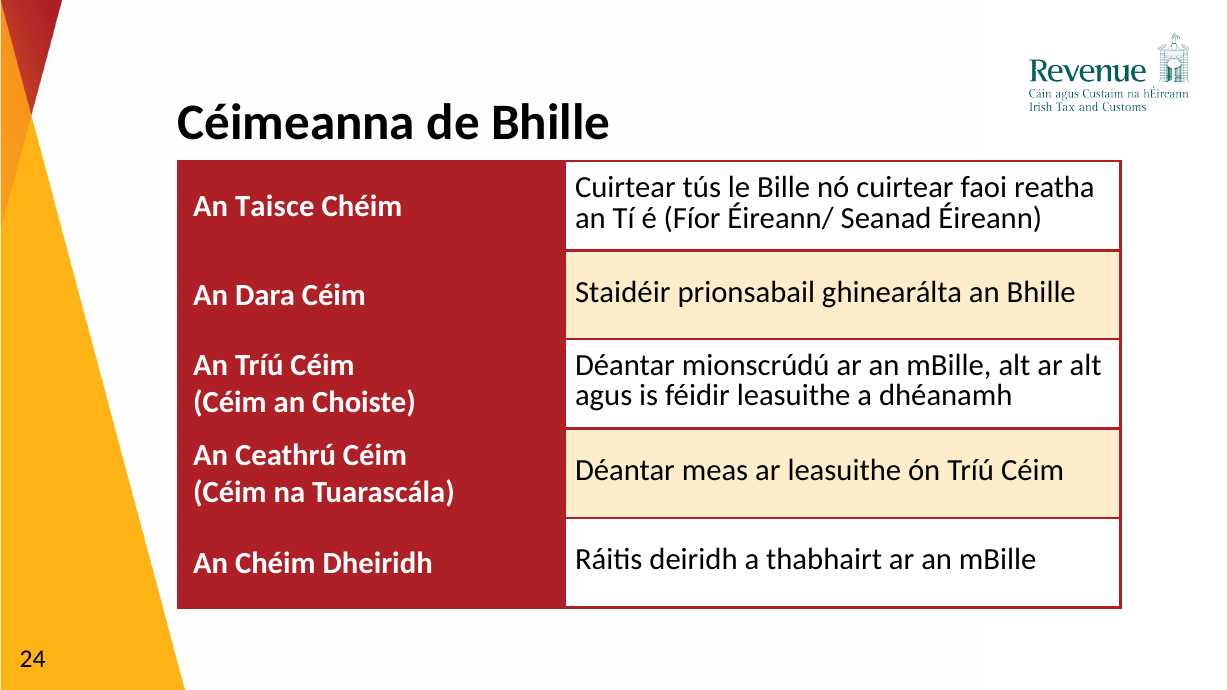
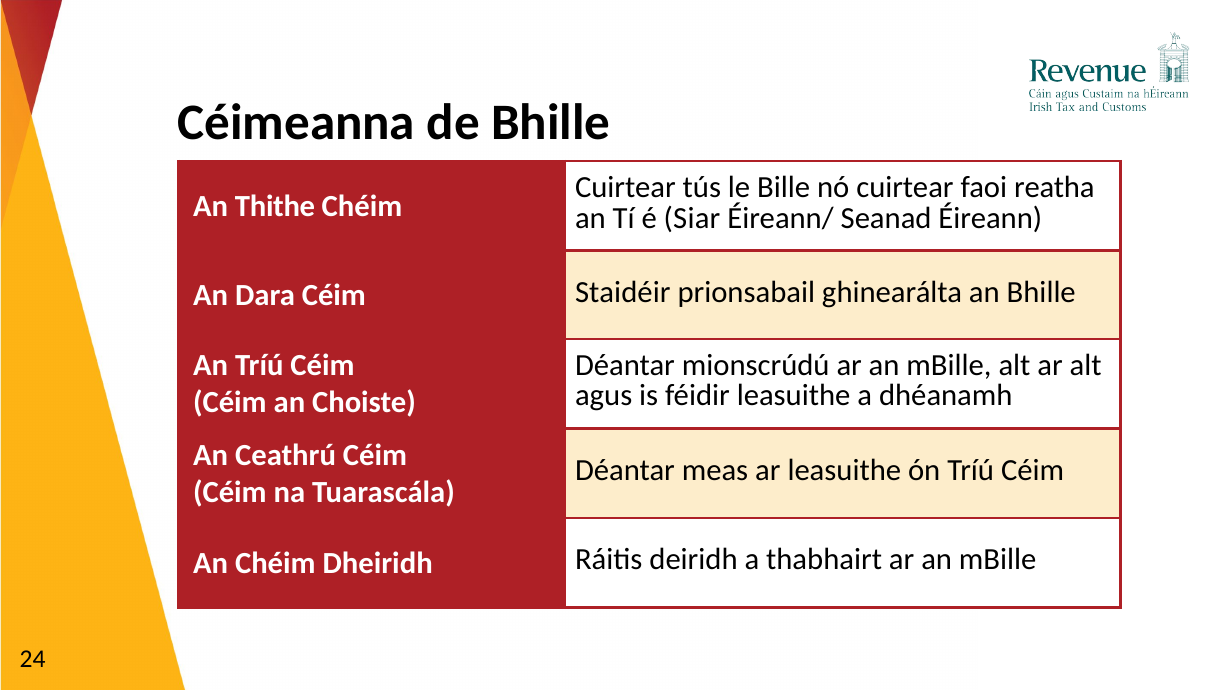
Taisce: Taisce -> Thithe (275, 206)
Fíor: Fíor -> Siar (692, 218)
